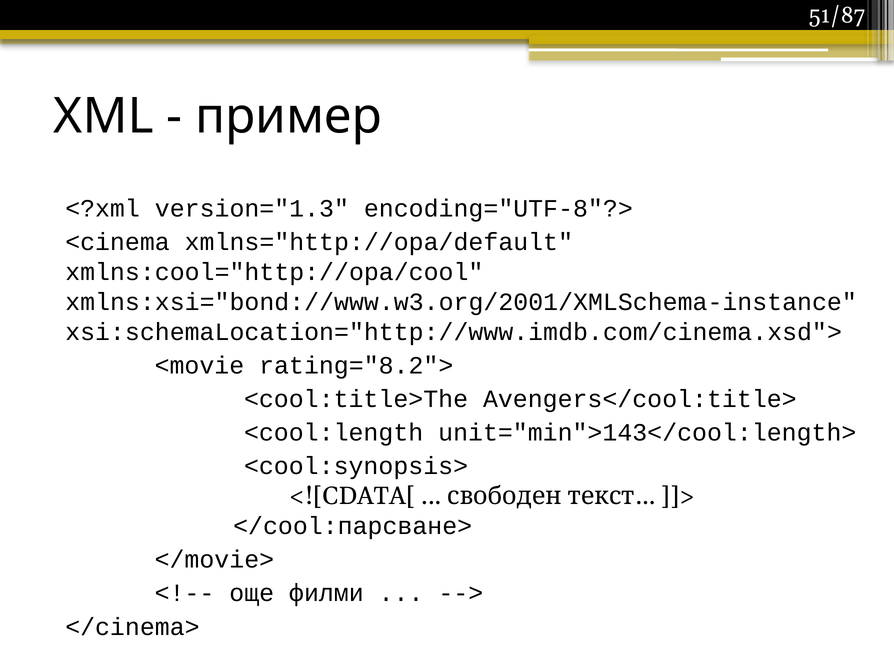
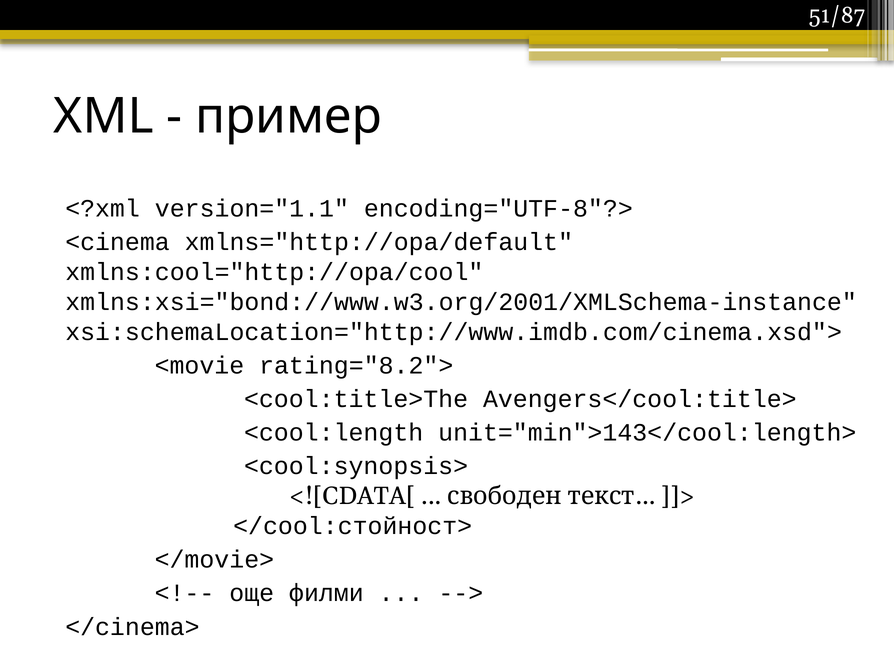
version="1.3: version="1.3 -> version="1.1 (252, 209)
</cool:парсване>: </cool:парсване> -> </cool:стойност> (353, 526)
